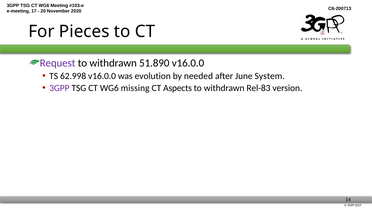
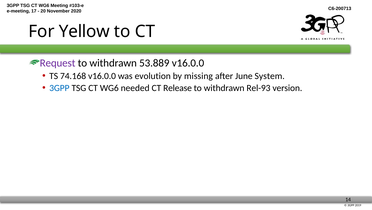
Pieces: Pieces -> Yellow (84, 31)
51.890: 51.890 -> 53.889 (154, 63)
62.998: 62.998 -> 74.168 (73, 76)
needed: needed -> missing (198, 76)
3GPP colour: purple -> blue (59, 88)
missing: missing -> needed (135, 88)
Aspects: Aspects -> Release (178, 88)
Rel-83: Rel-83 -> Rel-93 (258, 88)
